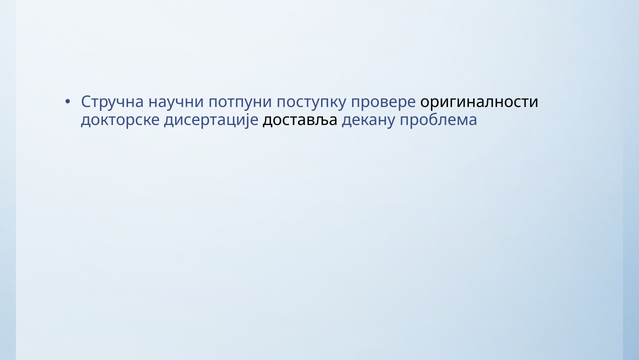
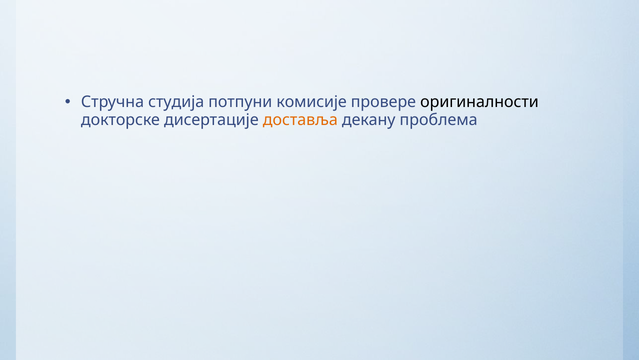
научни: научни -> студија (176, 102)
поступку: поступку -> комисије (312, 102)
доставља colour: black -> orange (300, 120)
